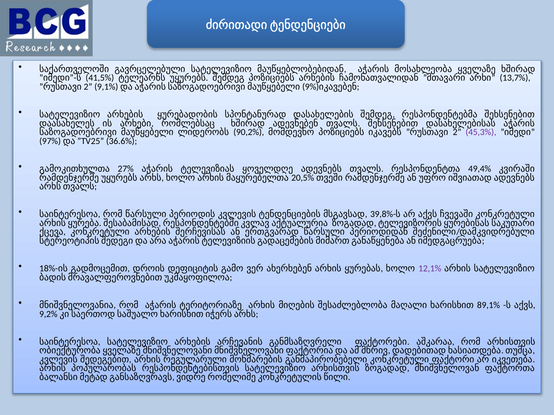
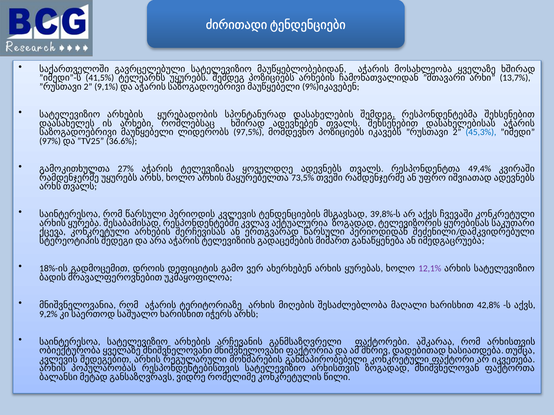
90,2%: 90,2% -> 97,5% (249, 132)
45,3% colour: purple -> blue (481, 132)
20,5%: 20,5% -> 73,5% (303, 178)
89,1%: 89,1% -> 42,8% (488, 306)
